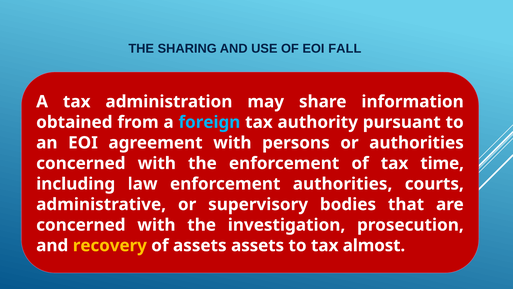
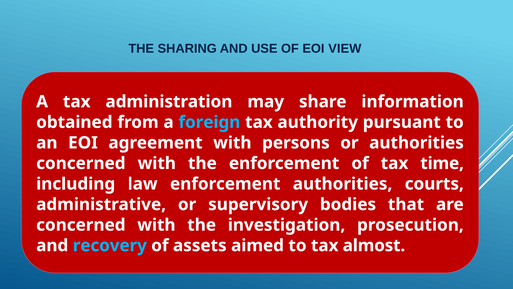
FALL: FALL -> VIEW (345, 49)
recovery colour: yellow -> light blue (110, 245)
assets assets: assets -> aimed (258, 245)
